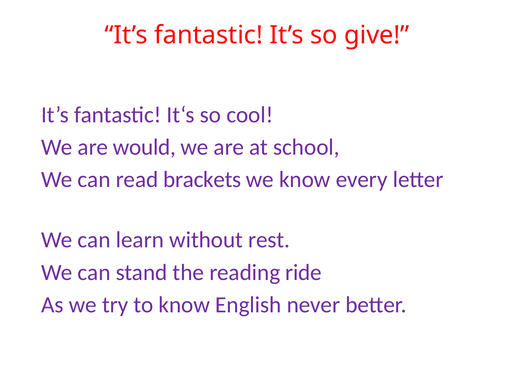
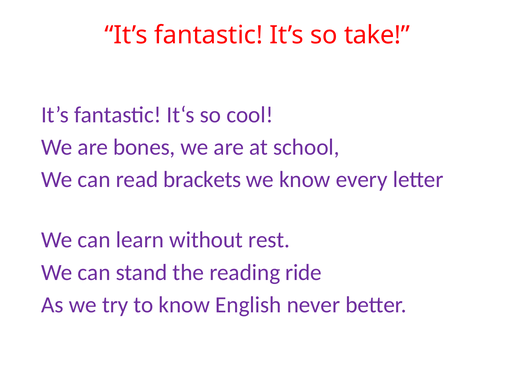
give: give -> take (377, 35)
would: would -> bones (144, 147)
